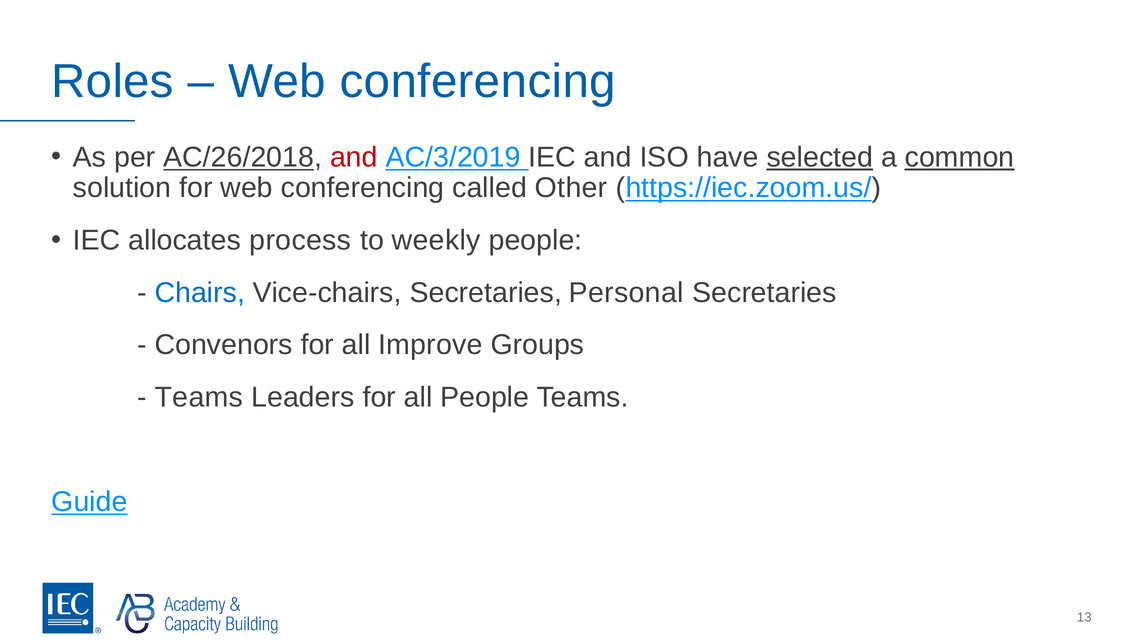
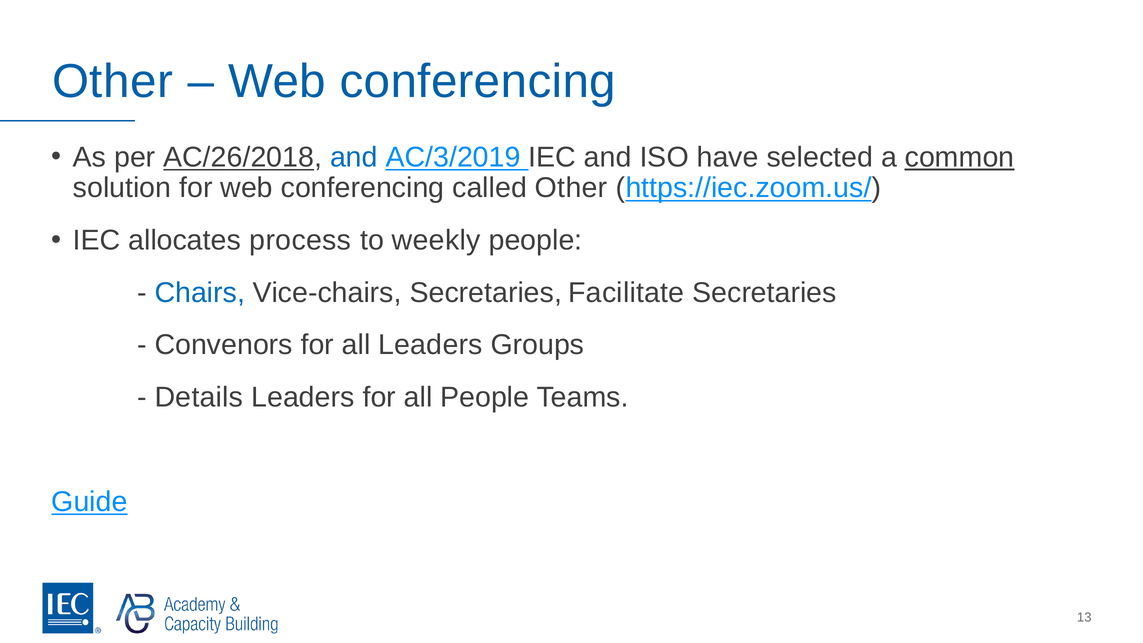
Roles: Roles -> Other (112, 81)
and colour: red -> blue (354, 157)
selected underline: present -> none (820, 157)
Personal: Personal -> Facilitate (626, 293)
all Improve: Improve -> Leaders (430, 345)
Teams: Teams -> Details (199, 397)
